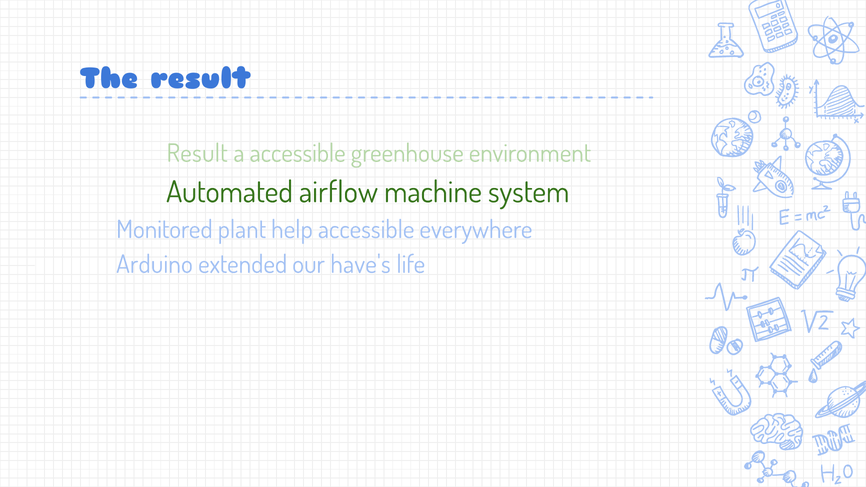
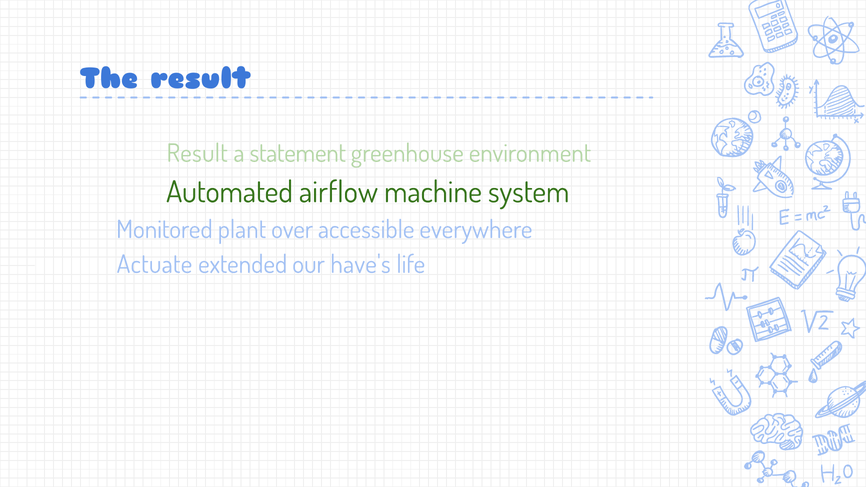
a accessible: accessible -> statement (298, 154)
help: help -> over (292, 230)
Arduino: Arduino -> Actuate (154, 265)
